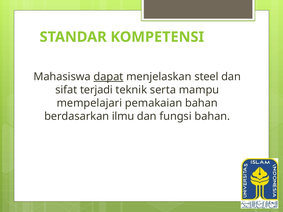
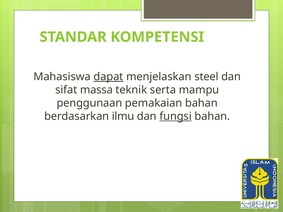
terjadi: terjadi -> massa (96, 90)
mempelajari: mempelajari -> penggunaan (89, 103)
fungsi underline: none -> present (176, 116)
